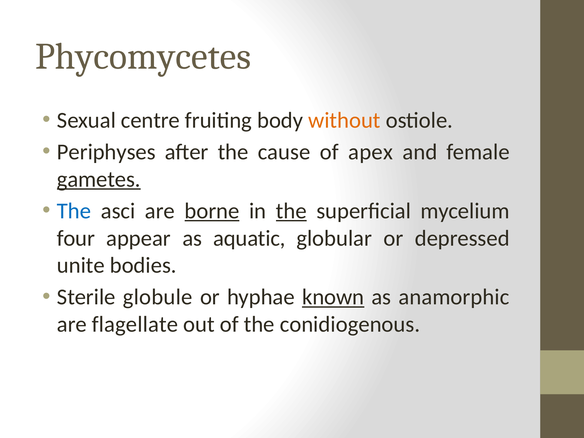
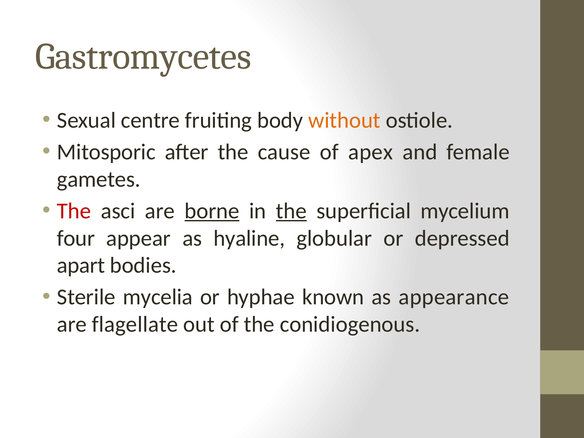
Phycomycetes: Phycomycetes -> Gastromycetes (143, 57)
Periphyses: Periphyses -> Mitosporic (106, 152)
gametes underline: present -> none (99, 179)
The colour: blue -> red (74, 211)
aquatic: aquatic -> hyaline (249, 238)
unite: unite -> apart (81, 265)
globule: globule -> mycelia (158, 297)
known underline: present -> none (333, 297)
anamorphic: anamorphic -> appearance (454, 297)
